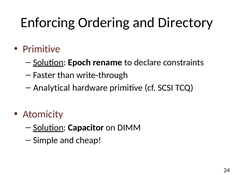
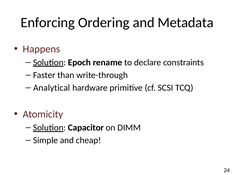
Directory: Directory -> Metadata (186, 23)
Primitive: Primitive -> Happens (41, 49)
